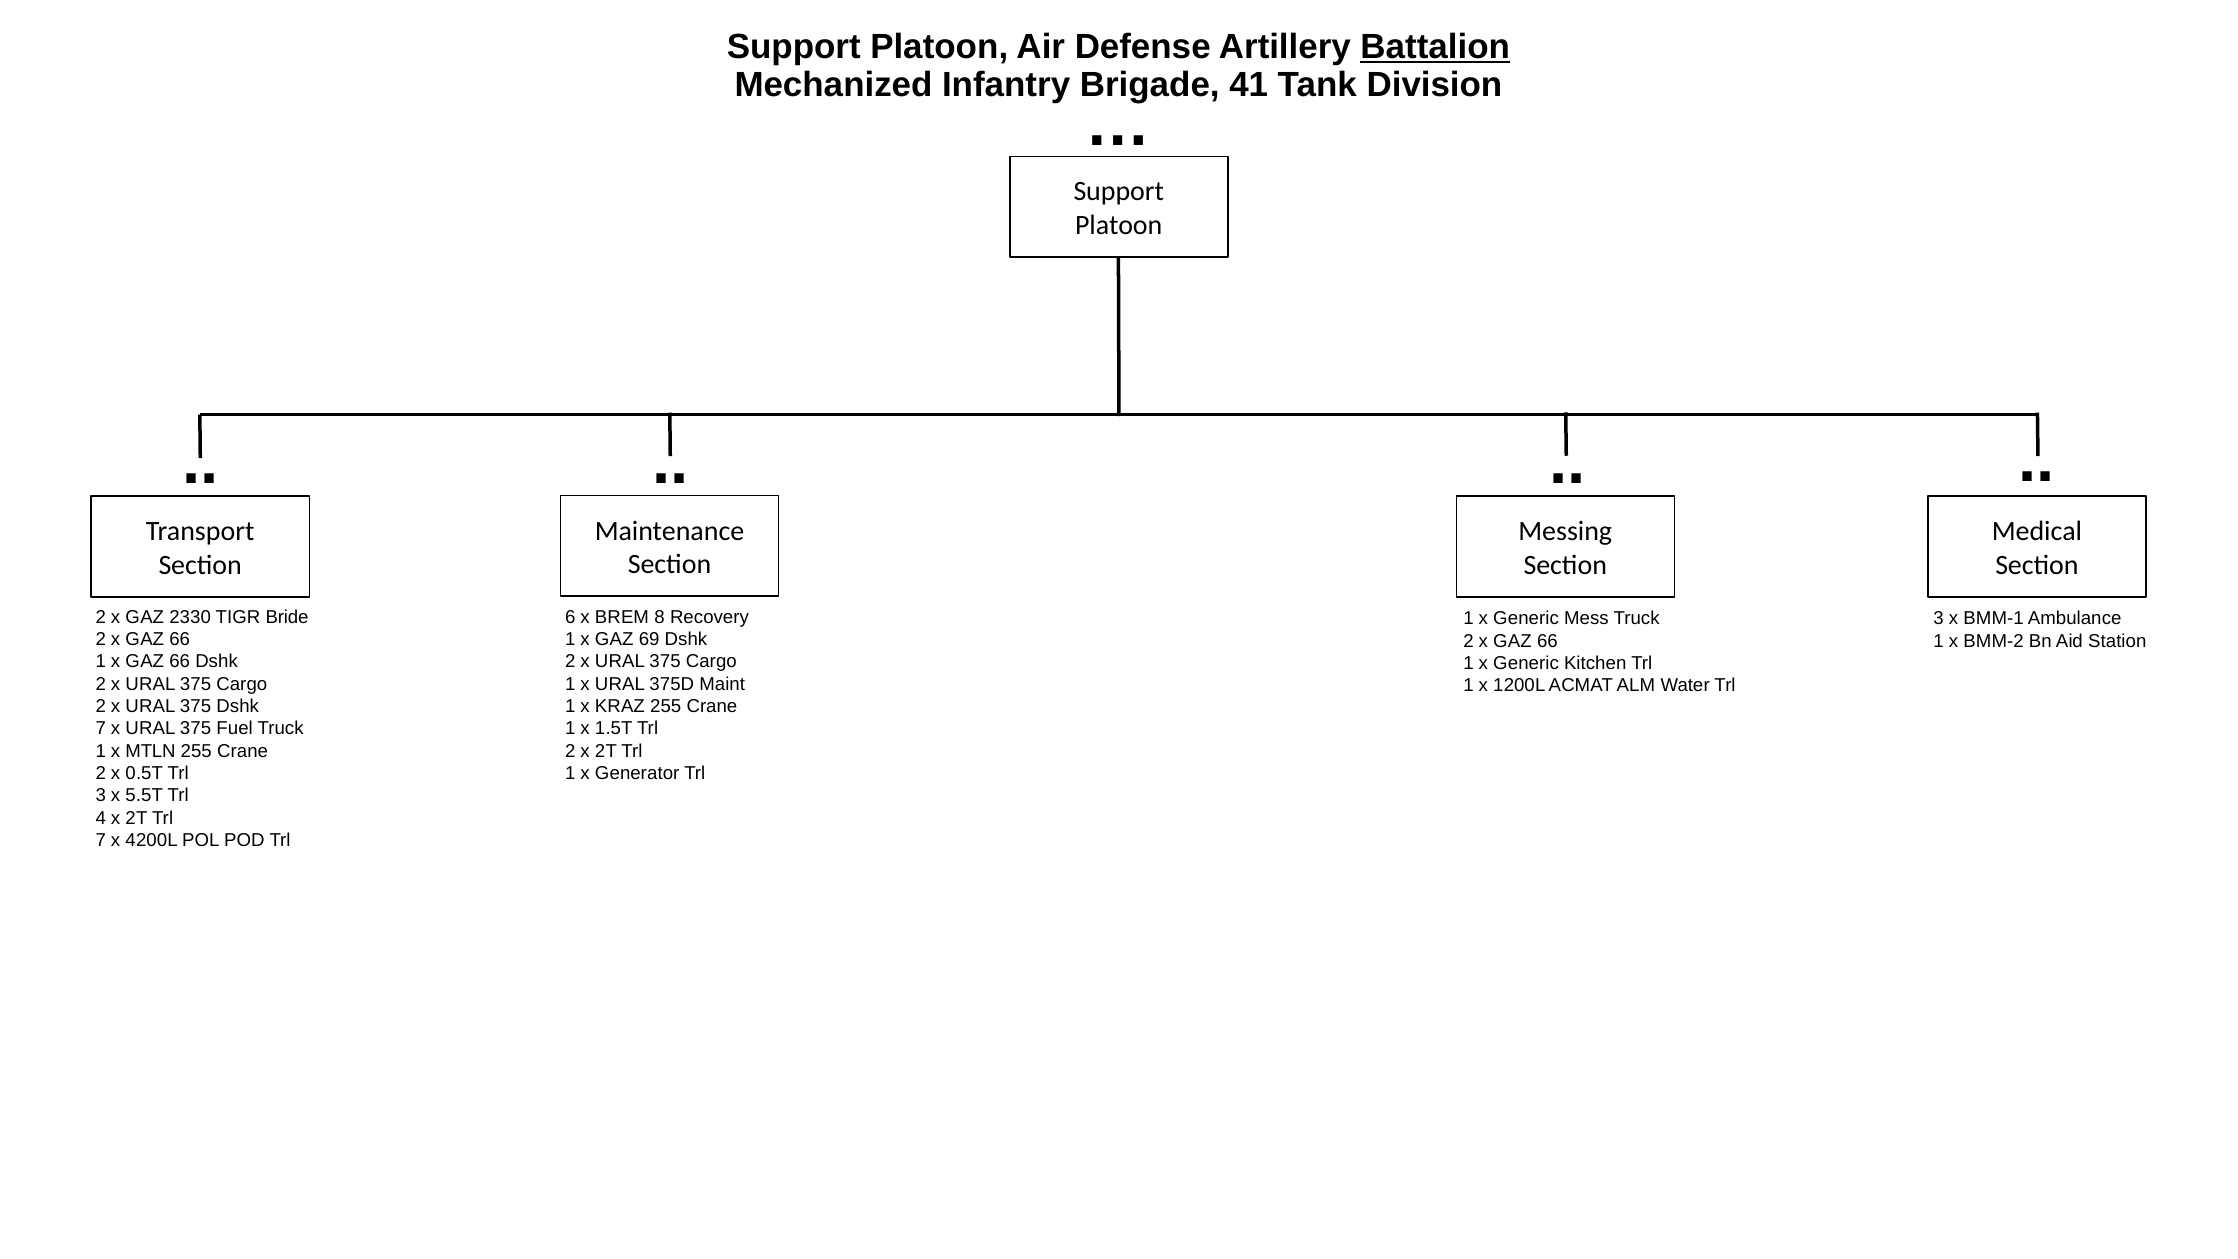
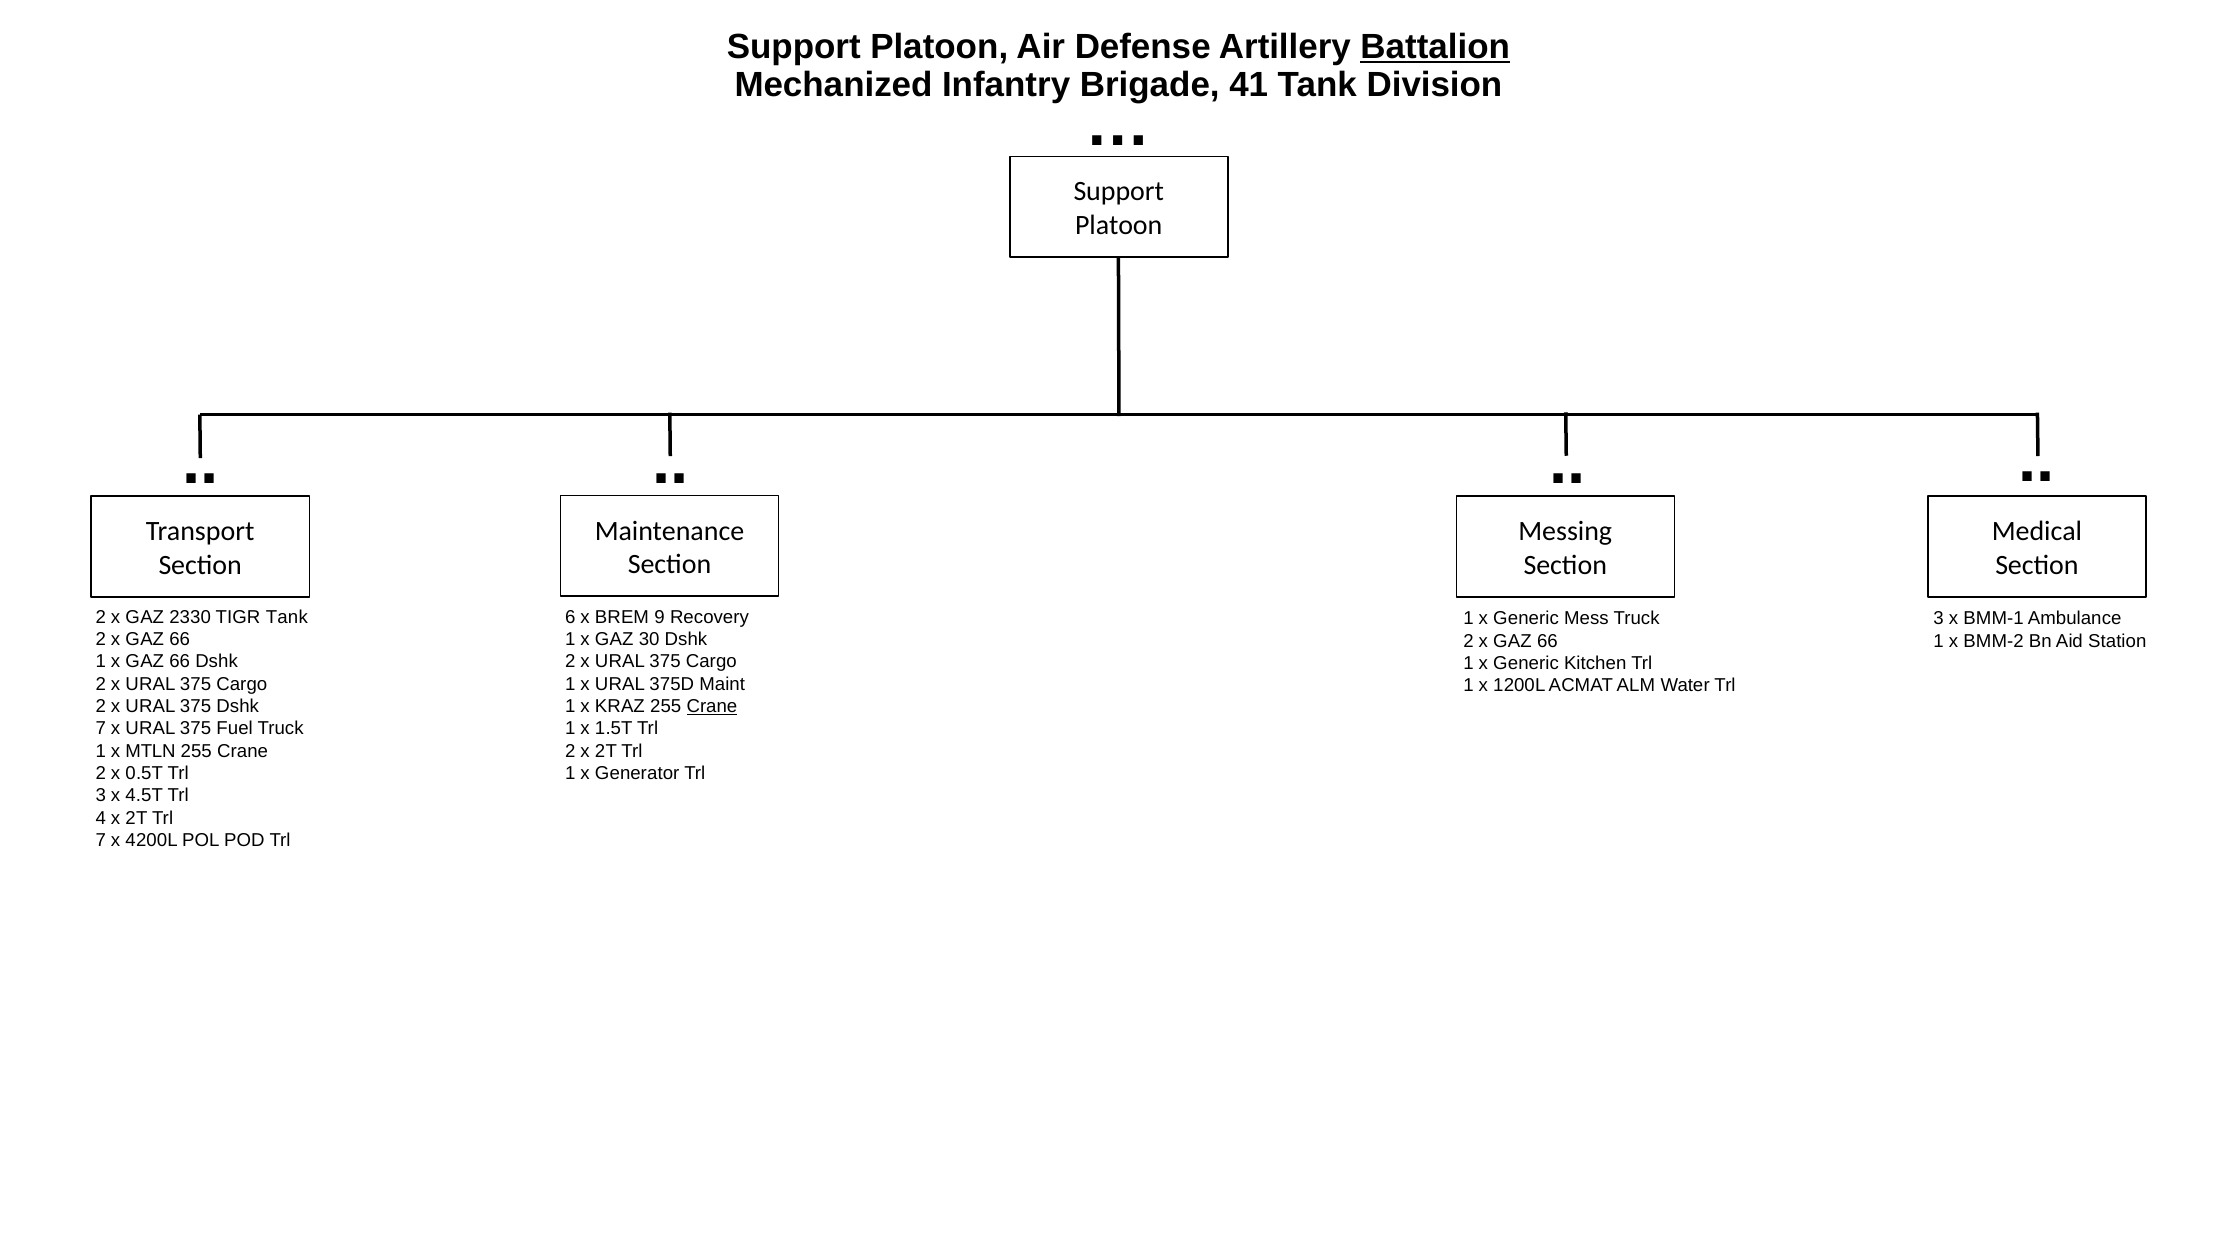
TIGR Bride: Bride -> Tank (287, 617)
8: 8 -> 9 (660, 617)
69: 69 -> 30 (649, 639)
Crane underline: none -> present (712, 706)
5.5T: 5.5T -> 4.5T (144, 796)
